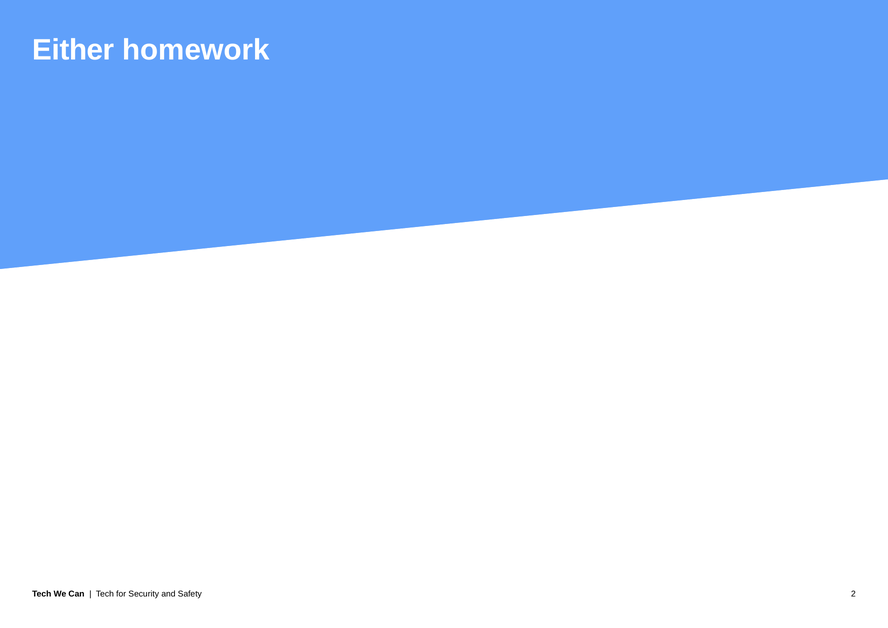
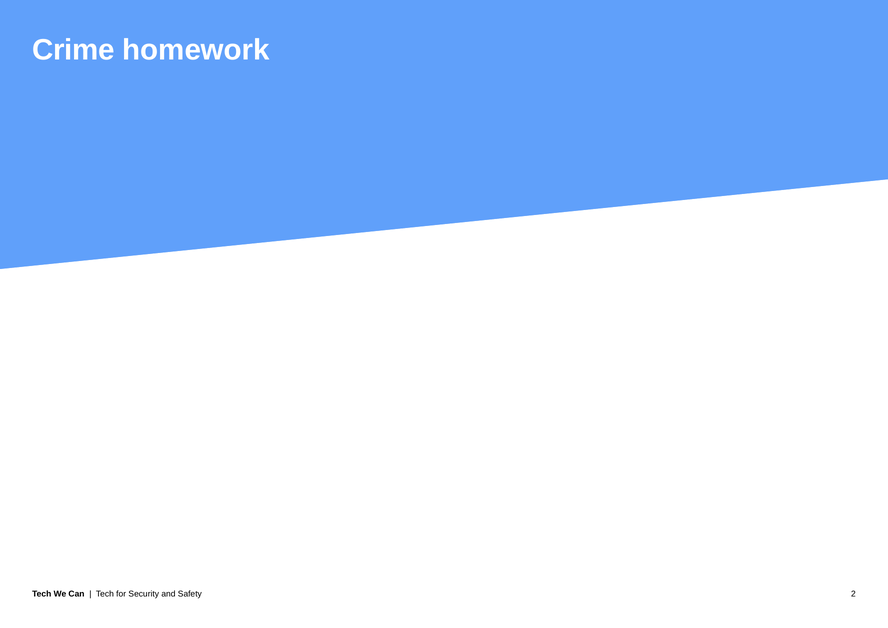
Either: Either -> Crime (73, 50)
